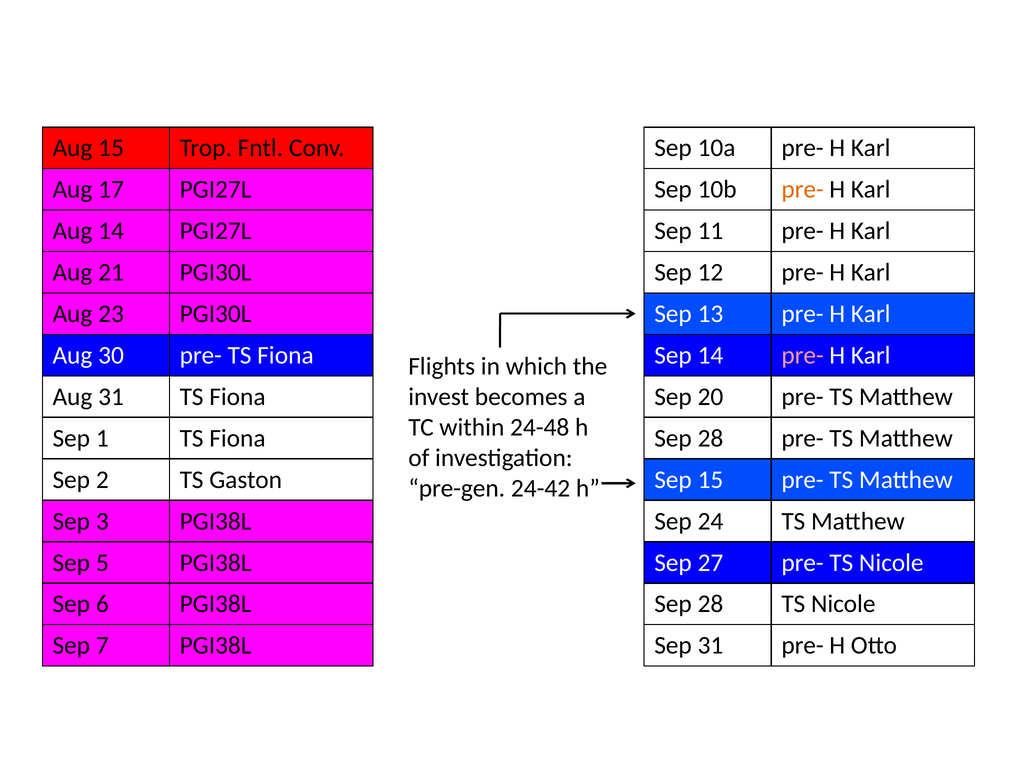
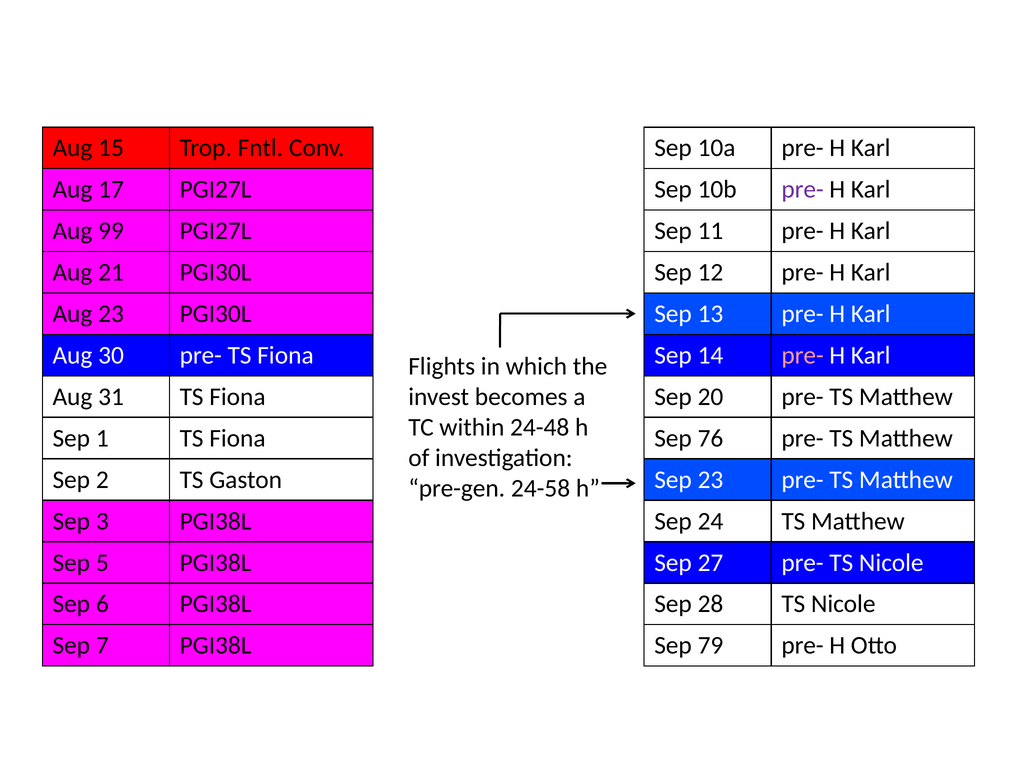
pre- colour: orange -> purple (803, 189)
Aug 14: 14 -> 99 (111, 231)
28: 28 -> 76 (710, 438)
Sep 15: 15 -> 23 (710, 480)
24-42: 24-42 -> 24-58 (541, 488)
Sep 31: 31 -> 79 (710, 645)
